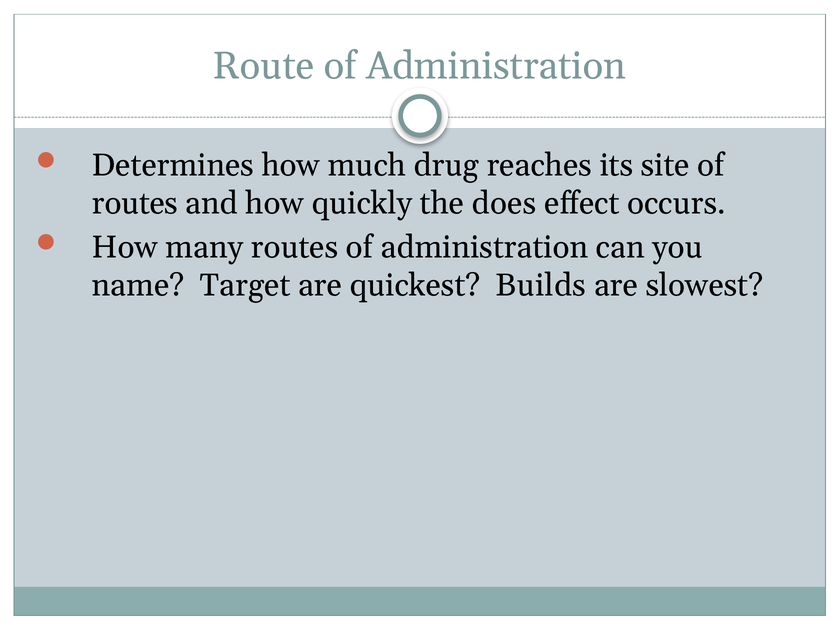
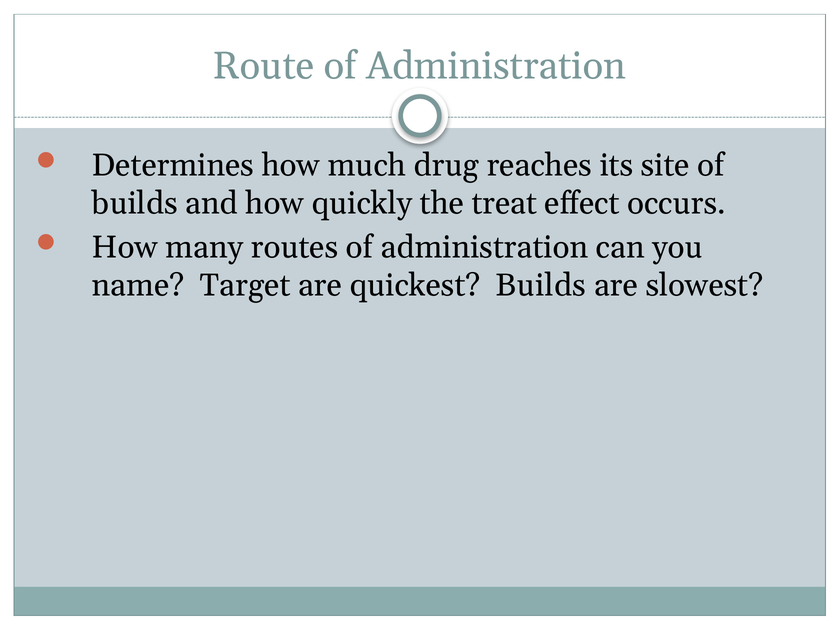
routes: routes -> builds (135, 203)
does: does -> treat (504, 203)
